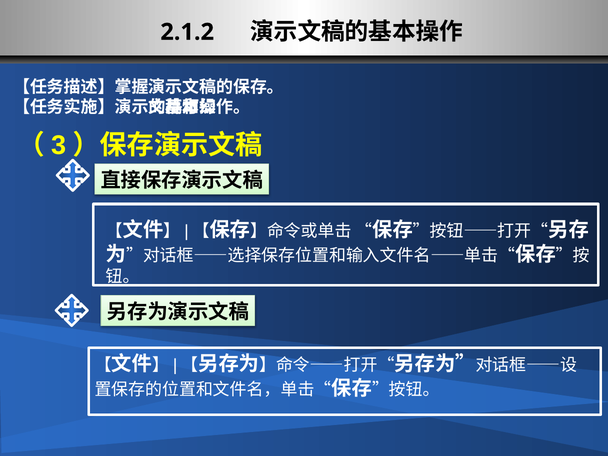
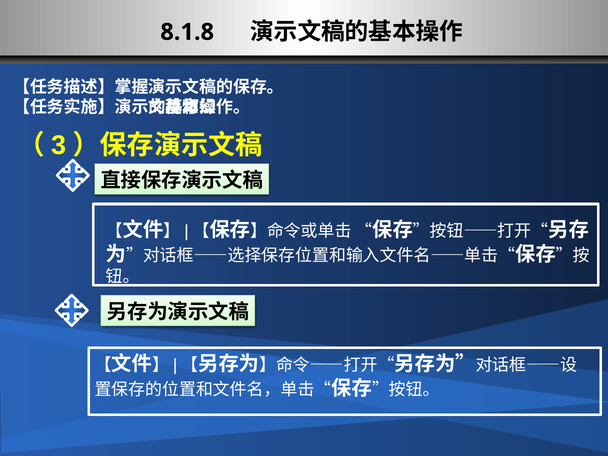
2.1.2: 2.1.2 -> 8.1.8 (187, 32)
